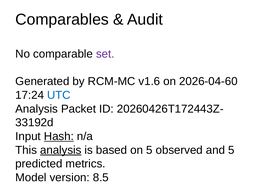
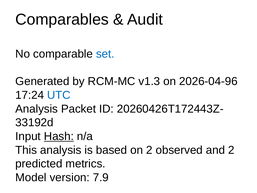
set colour: purple -> blue (105, 54)
v1.6: v1.6 -> v1.3 (149, 81)
2026-04-60: 2026-04-60 -> 2026-04-96 (208, 81)
analysis underline: present -> none (61, 150)
on 5: 5 -> 2 (149, 150)
and 5: 5 -> 2 (231, 150)
8.5: 8.5 -> 7.9 (101, 177)
